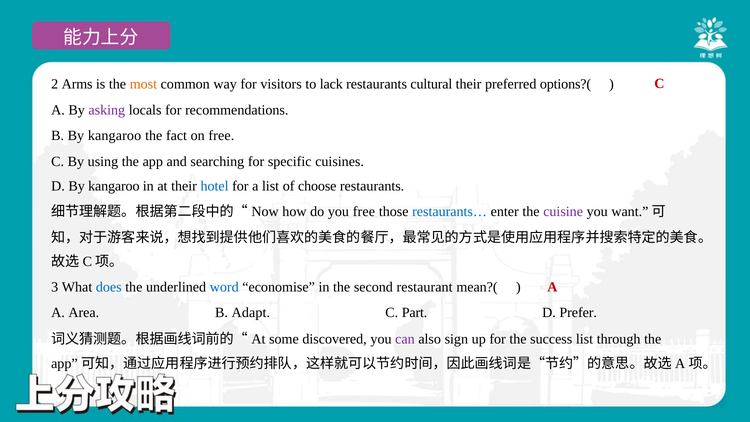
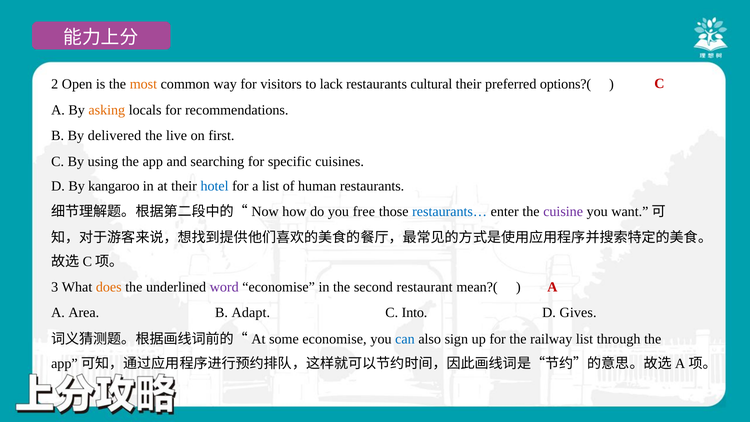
Arms: Arms -> Open (77, 84)
asking colour: purple -> orange (107, 110)
B By kangaroo: kangaroo -> delivered (115, 136)
fact: fact -> live (177, 136)
on free: free -> first (221, 136)
choose: choose -> human (317, 186)
does colour: blue -> orange (109, 287)
word colour: blue -> purple (224, 287)
Part: Part -> Into (415, 313)
Prefer: Prefer -> Gives (578, 313)
some discovered: discovered -> economise (335, 339)
can colour: purple -> blue (405, 339)
success: success -> railway (551, 339)
